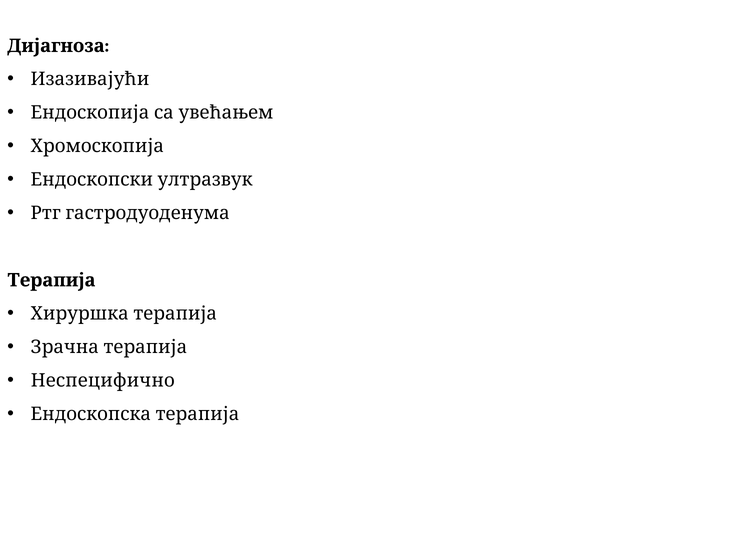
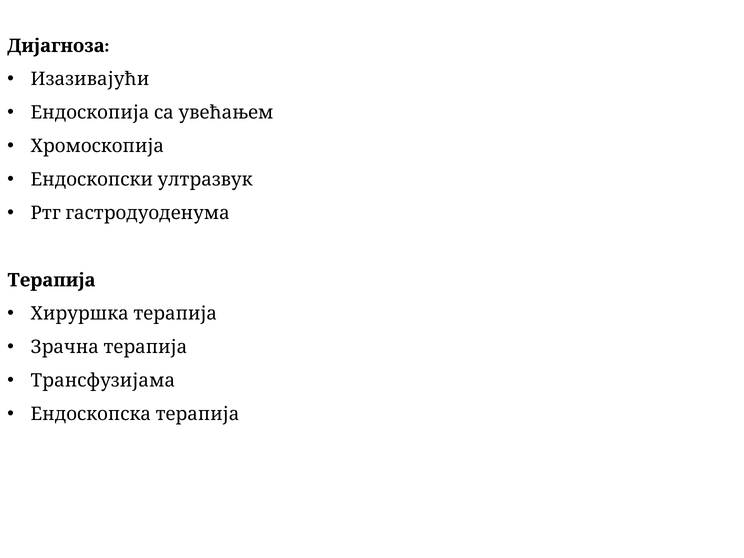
Неспецифично: Неспецифично -> Трансфузијама (103, 381)
